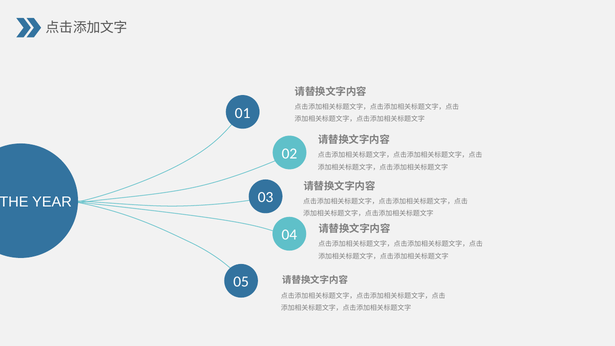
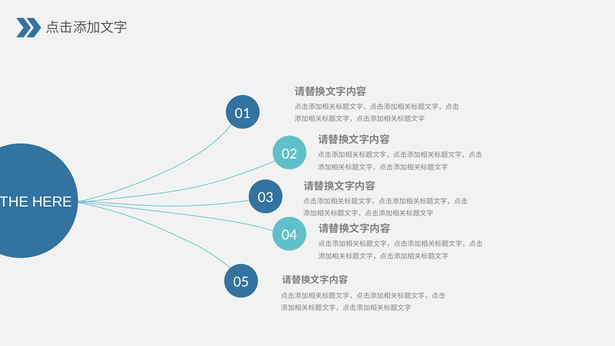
YEAR: YEAR -> HERE (52, 202)
